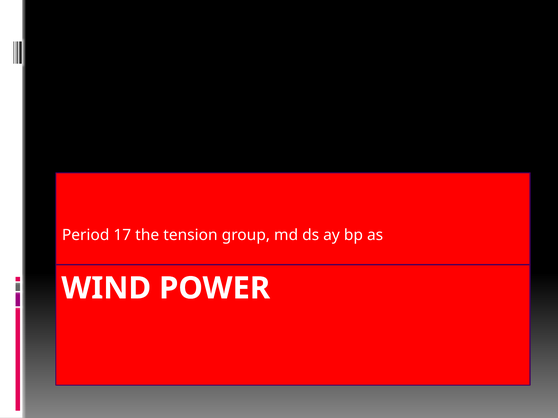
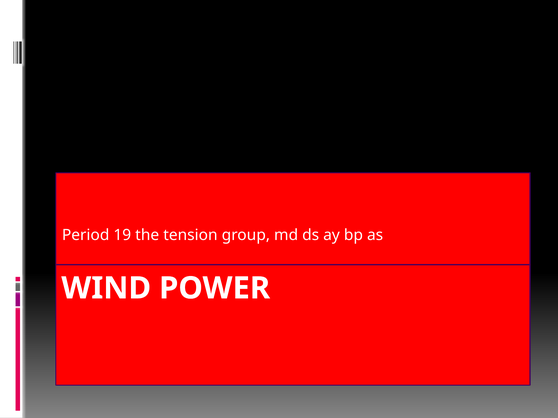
17: 17 -> 19 (122, 235)
